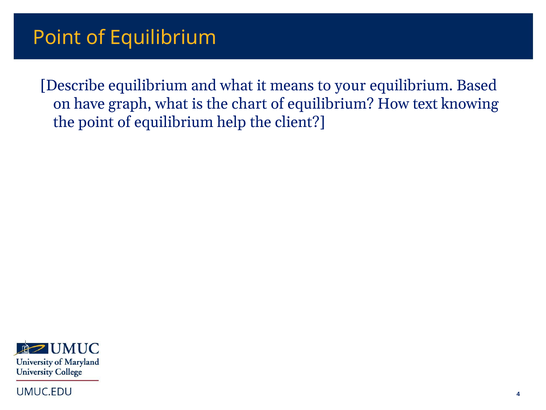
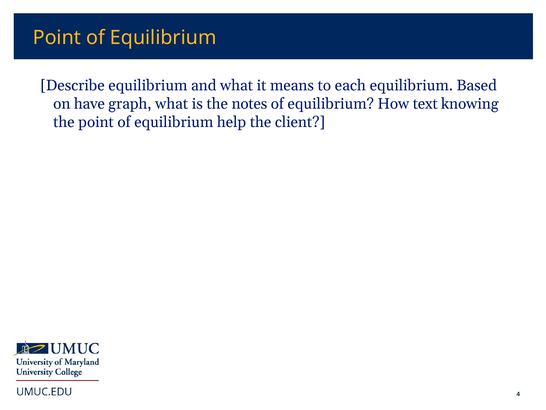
your: your -> each (350, 85)
chart: chart -> notes (249, 104)
